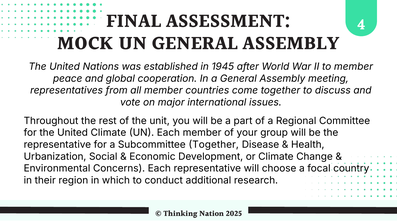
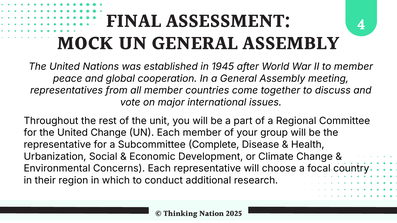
United Climate: Climate -> Change (109, 133)
Subcommittee Together: Together -> Complete (214, 145)
